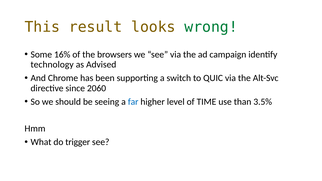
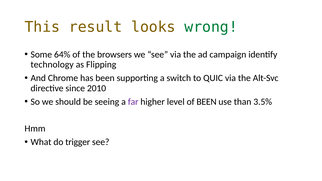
16%: 16% -> 64% (62, 54)
Advised: Advised -> Flipping (101, 65)
2060: 2060 -> 2010 (97, 88)
far colour: blue -> purple (133, 102)
of TIME: TIME -> BEEN (207, 102)
